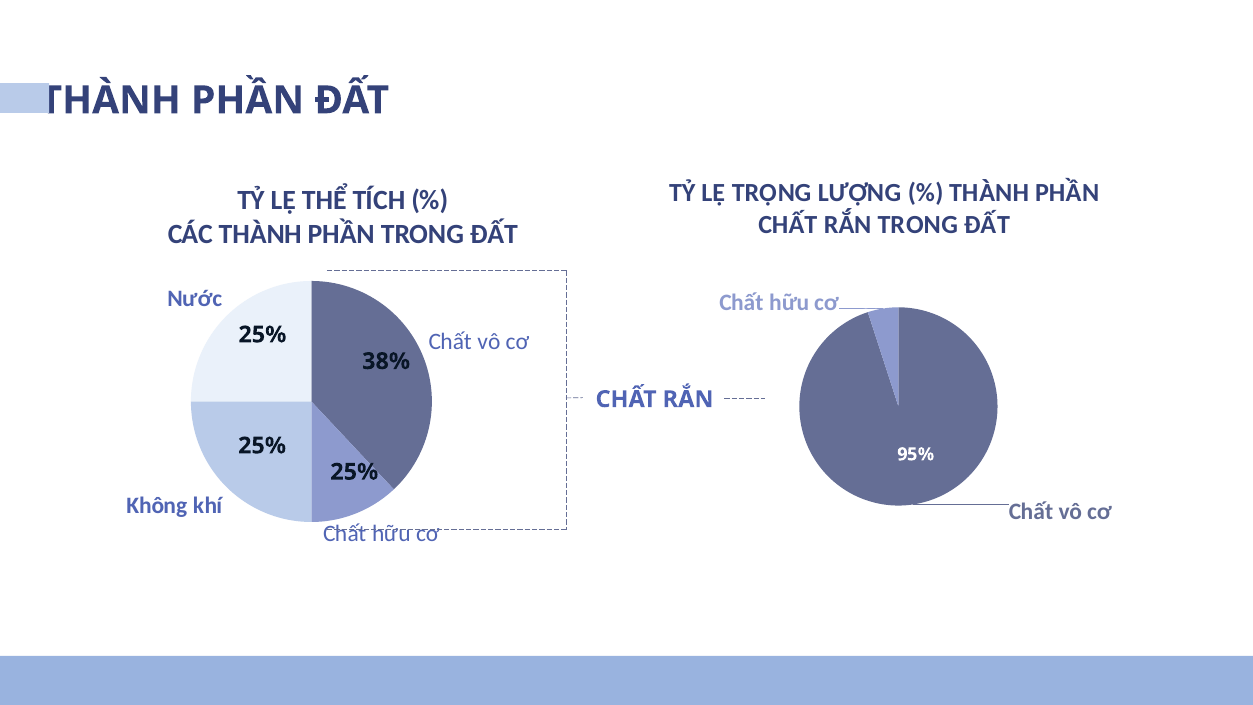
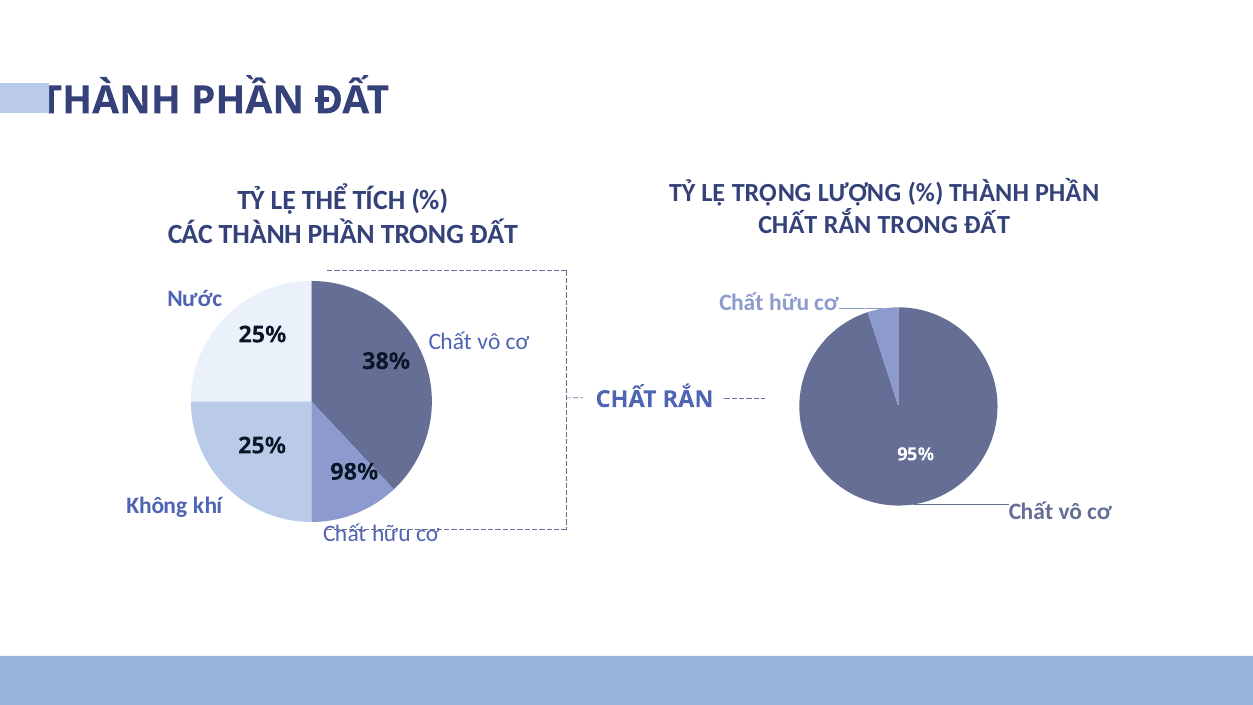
25%: 25% -> 98% (354, 472)
